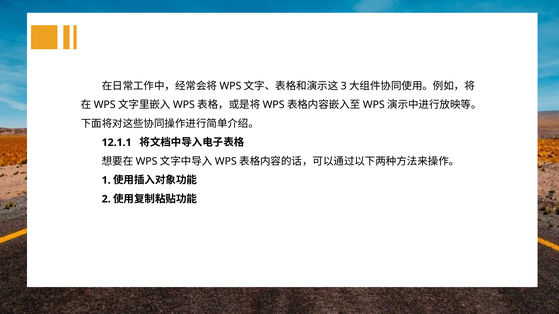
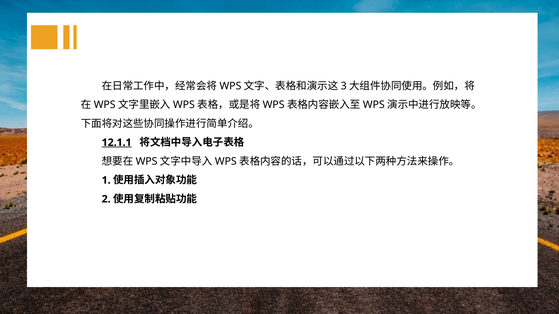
12.1.1 underline: none -> present (117, 143)
